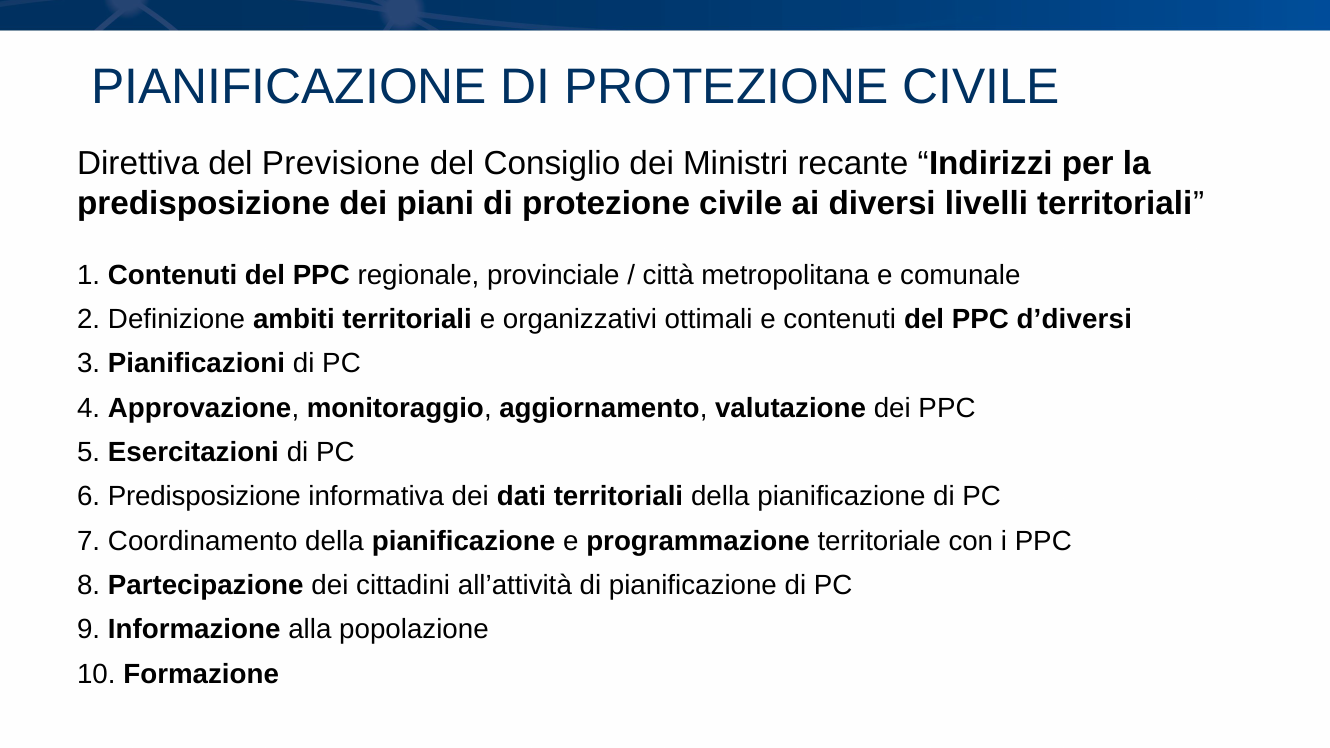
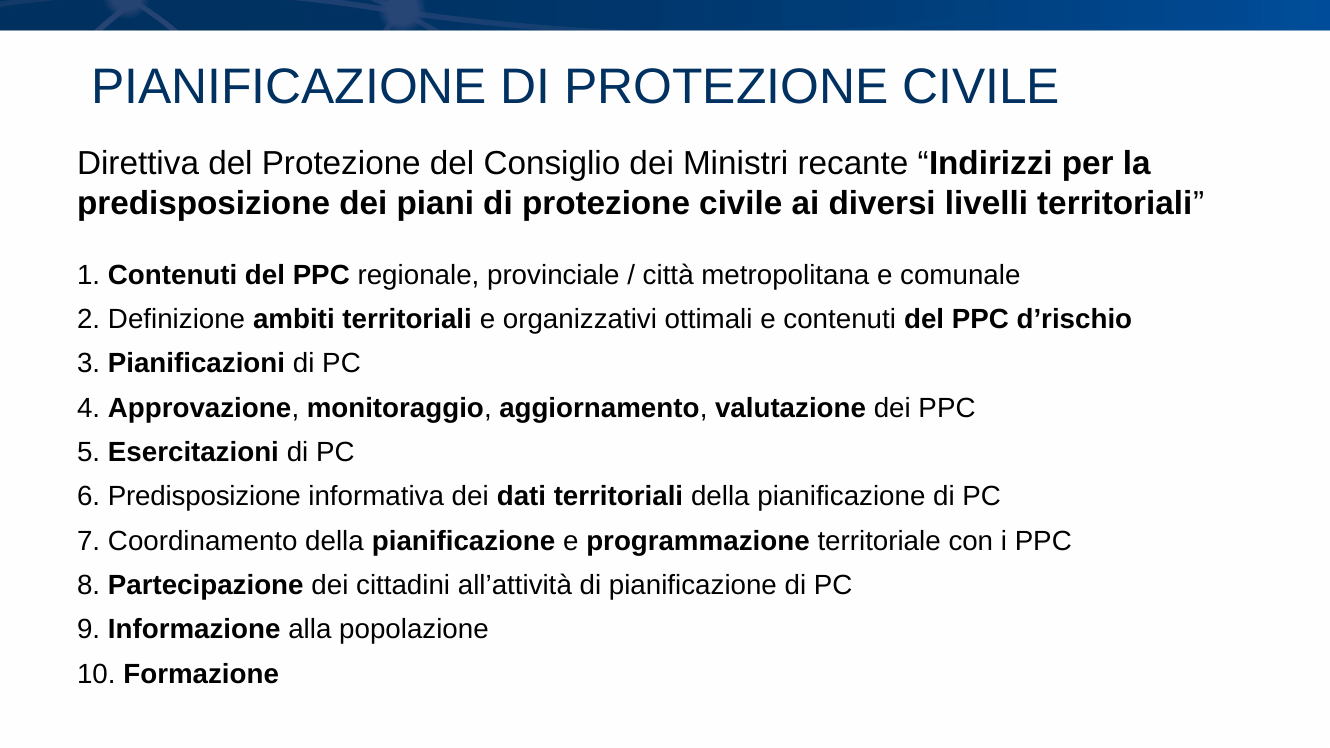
del Previsione: Previsione -> Protezione (341, 164)
d’diversi: d’diversi -> d’rischio (1074, 319)
